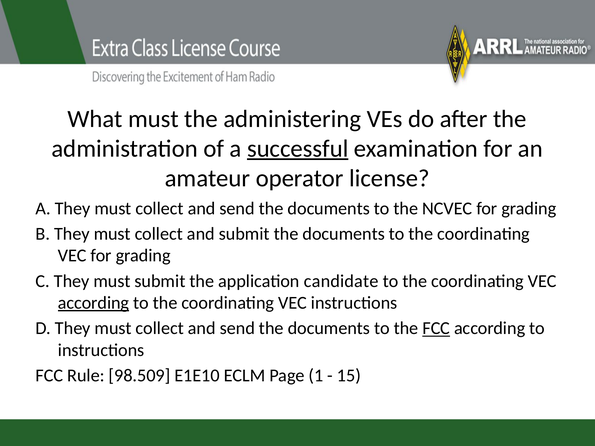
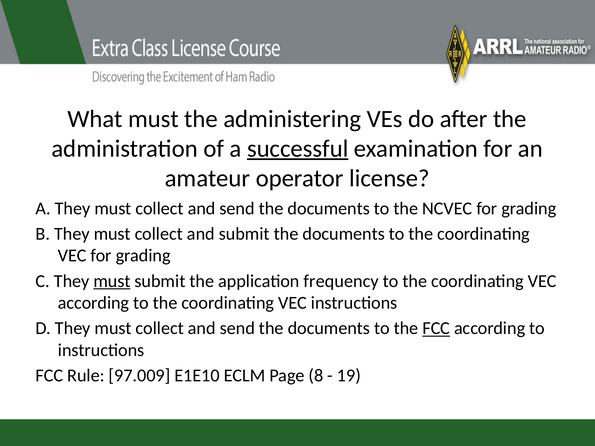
must underline: none -> present (112, 281)
candidate: candidate -> frequency (341, 281)
according underline: present -> none (94, 303)
98.509: 98.509 -> 97.009 (139, 376)
1: 1 -> 8 (316, 376)
15: 15 -> 19 (349, 376)
